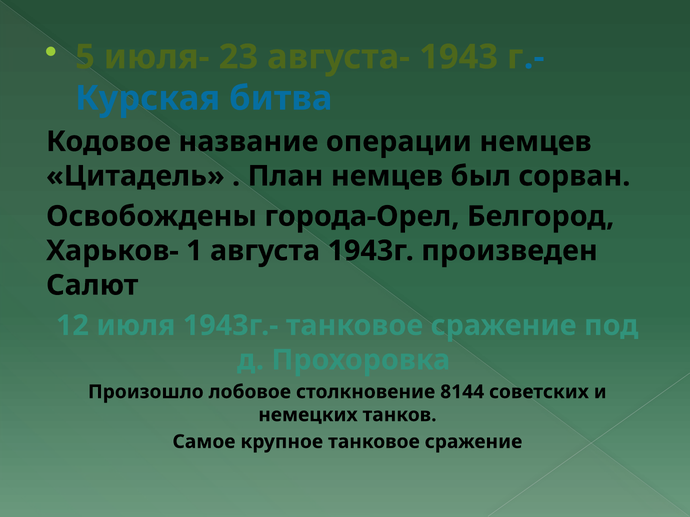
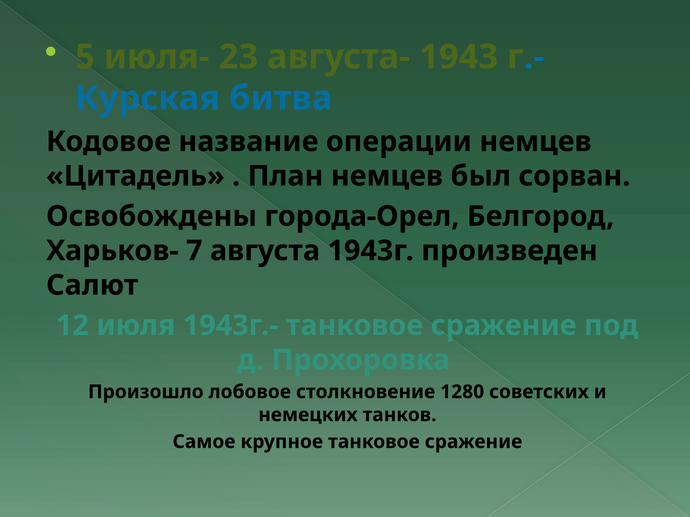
1: 1 -> 7 (194, 251)
8144: 8144 -> 1280 (462, 392)
